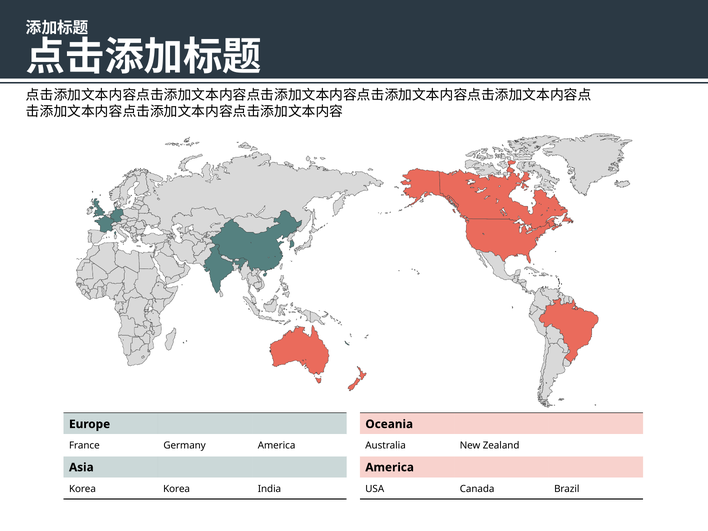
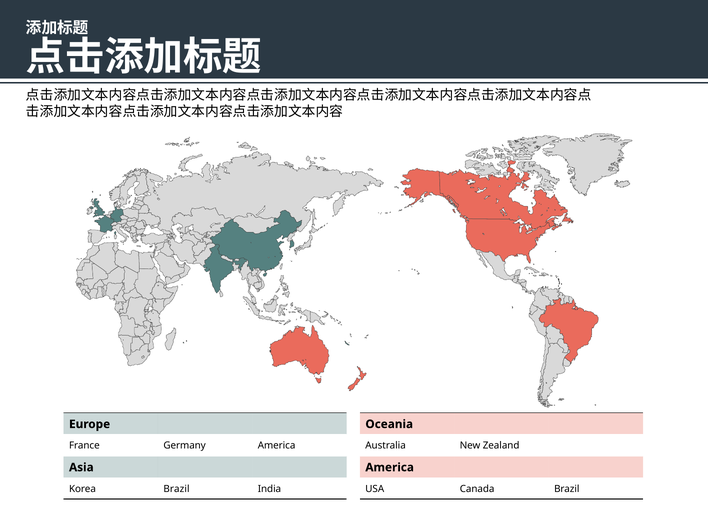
Korea Korea: Korea -> Brazil (177, 489)
